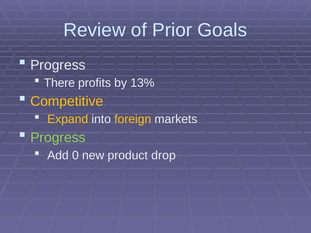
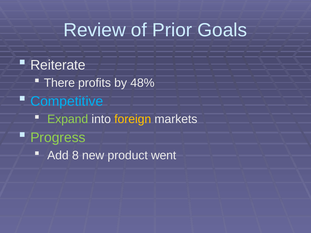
Progress: Progress -> Reiterate (58, 65)
13%: 13% -> 48% (142, 83)
Competitive colour: yellow -> light blue (67, 101)
Expand colour: yellow -> light green (68, 119)
0: 0 -> 8 (75, 156)
drop: drop -> went (164, 156)
